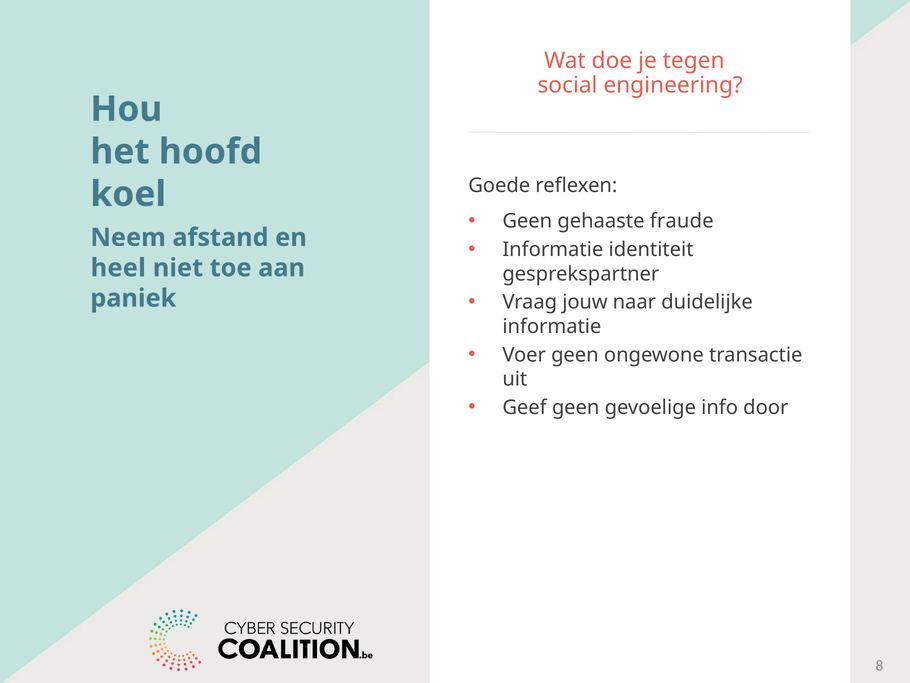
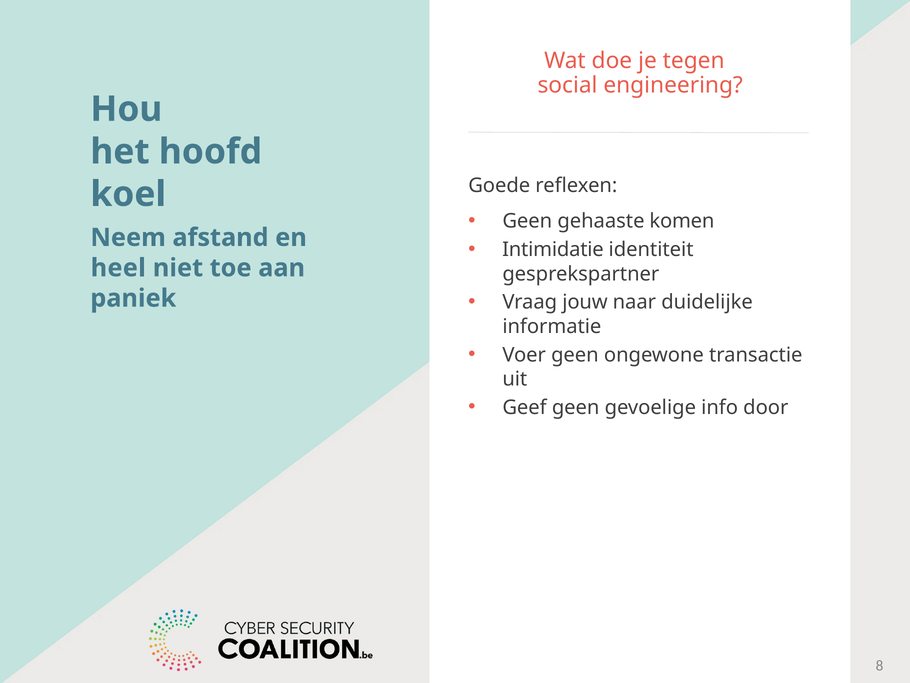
fraude: fraude -> komen (682, 221)
Informatie: Informatie -> Intimidatie (553, 249)
